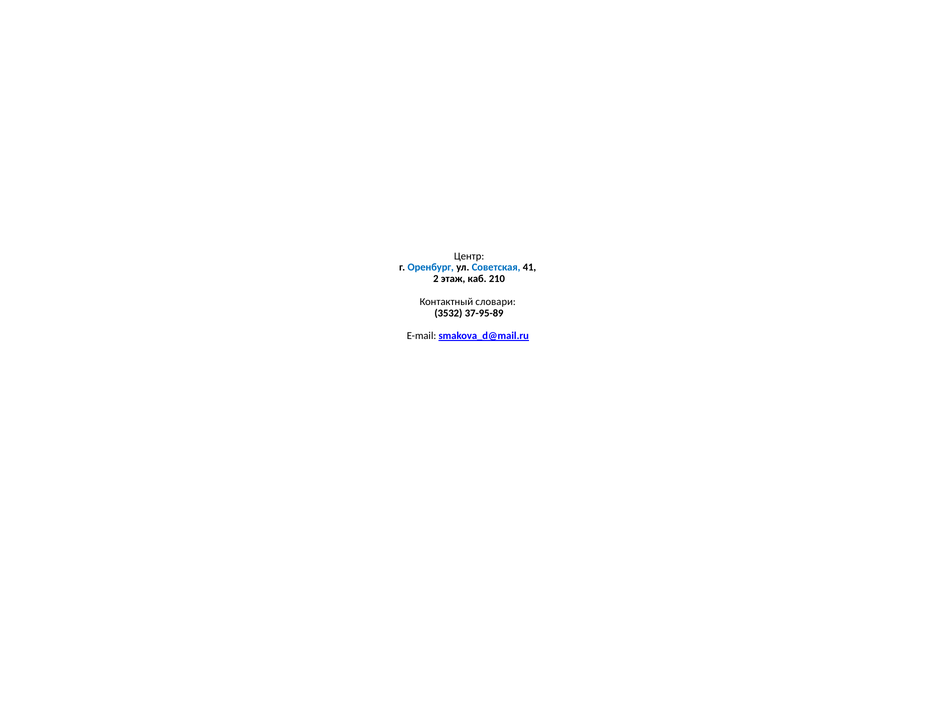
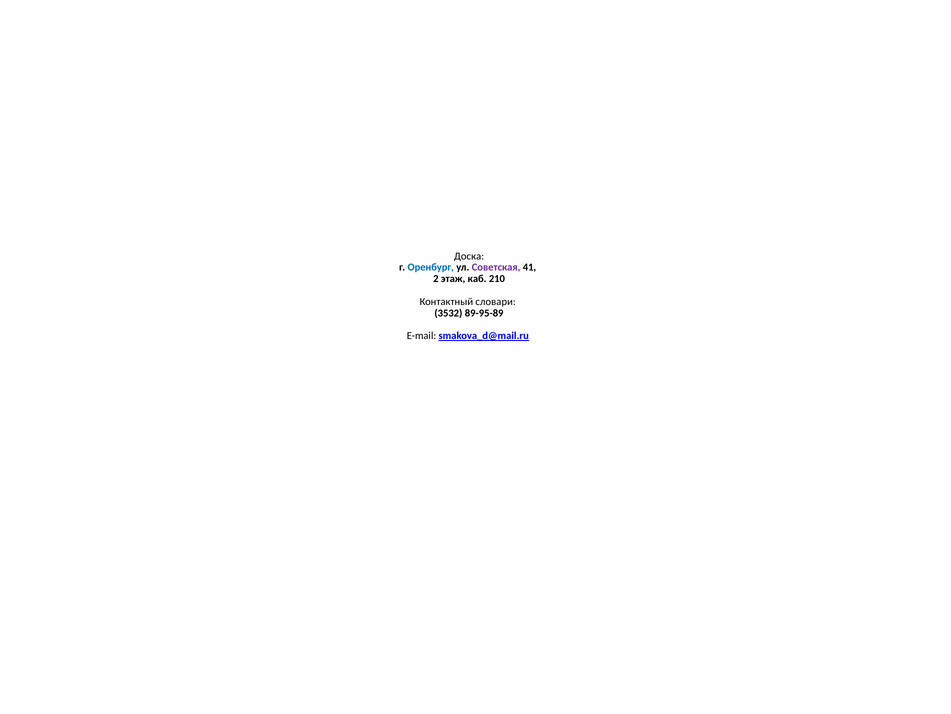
Центр: Центр -> Доска (469, 256)
Советская colour: blue -> purple (496, 267)
37-95-89: 37-95-89 -> 89-95-89 (484, 313)
